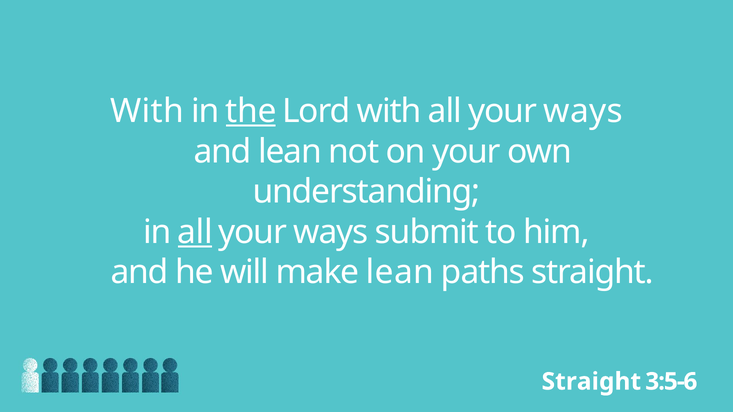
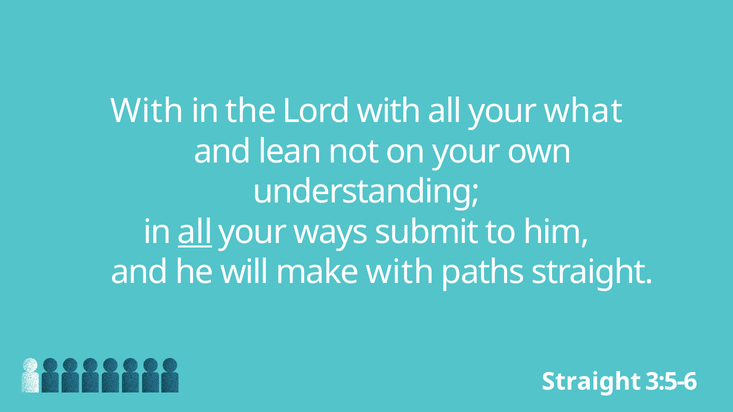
the underline: present -> none (251, 111)
with all your ways: ways -> what (583, 111)
make lean: lean -> with (400, 273)
